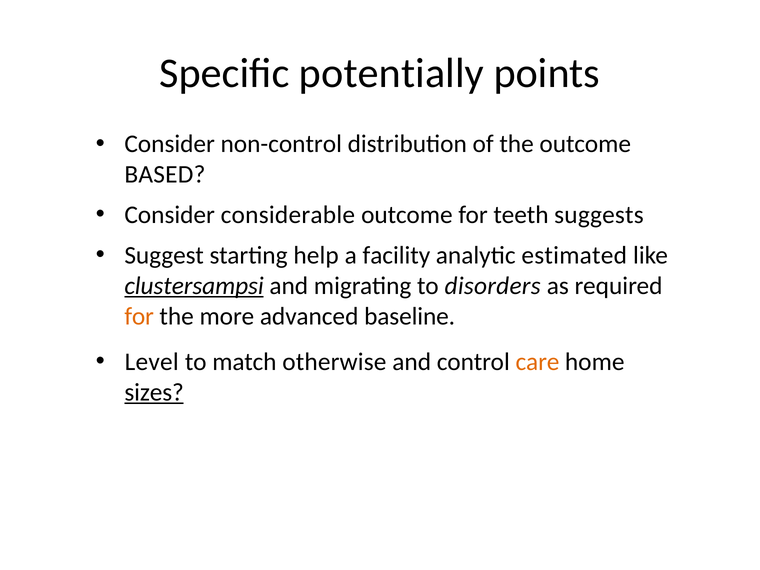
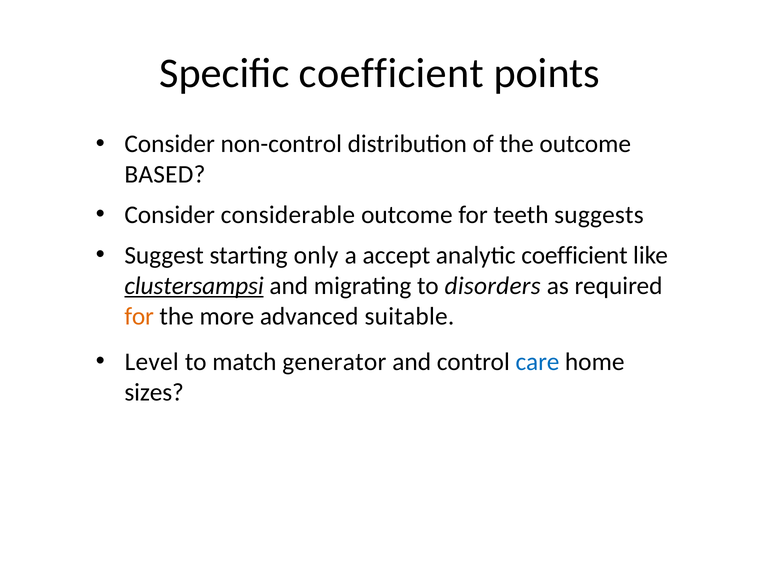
Specific potentially: potentially -> coefficient (391, 73)
help: help -> only (316, 256)
facility: facility -> accept (396, 256)
analytic estimated: estimated -> coefficient (574, 256)
baseline: baseline -> suitable (409, 316)
otherwise: otherwise -> generator (334, 362)
care colour: orange -> blue (537, 362)
sizes underline: present -> none (154, 392)
